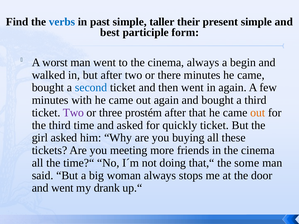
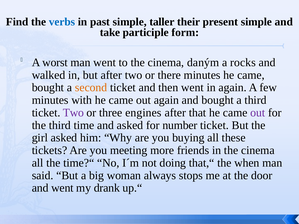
best: best -> take (110, 33)
cinema always: always -> daným (203, 63)
begin: begin -> rocks (243, 63)
second colour: blue -> orange (91, 88)
prostém: prostém -> engines (143, 113)
out colour: orange -> purple (258, 113)
quickly: quickly -> number (180, 125)
some: some -> when (247, 163)
